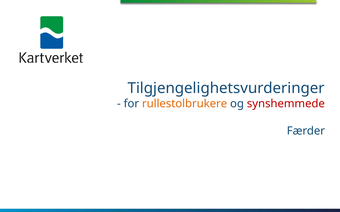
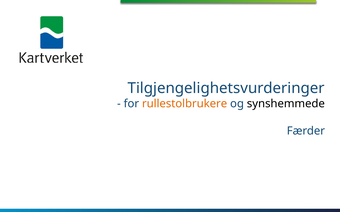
synshemmede colour: red -> black (286, 104)
